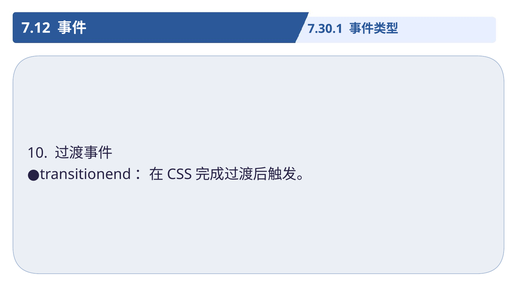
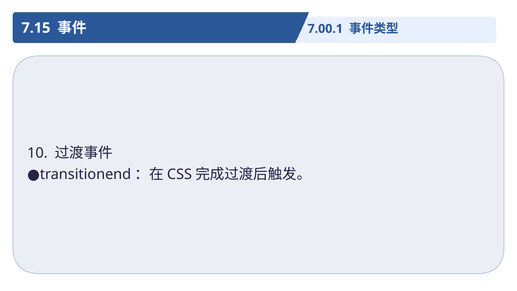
7.12: 7.12 -> 7.15 (36, 28)
7.30.1: 7.30.1 -> 7.00.1 (325, 29)
